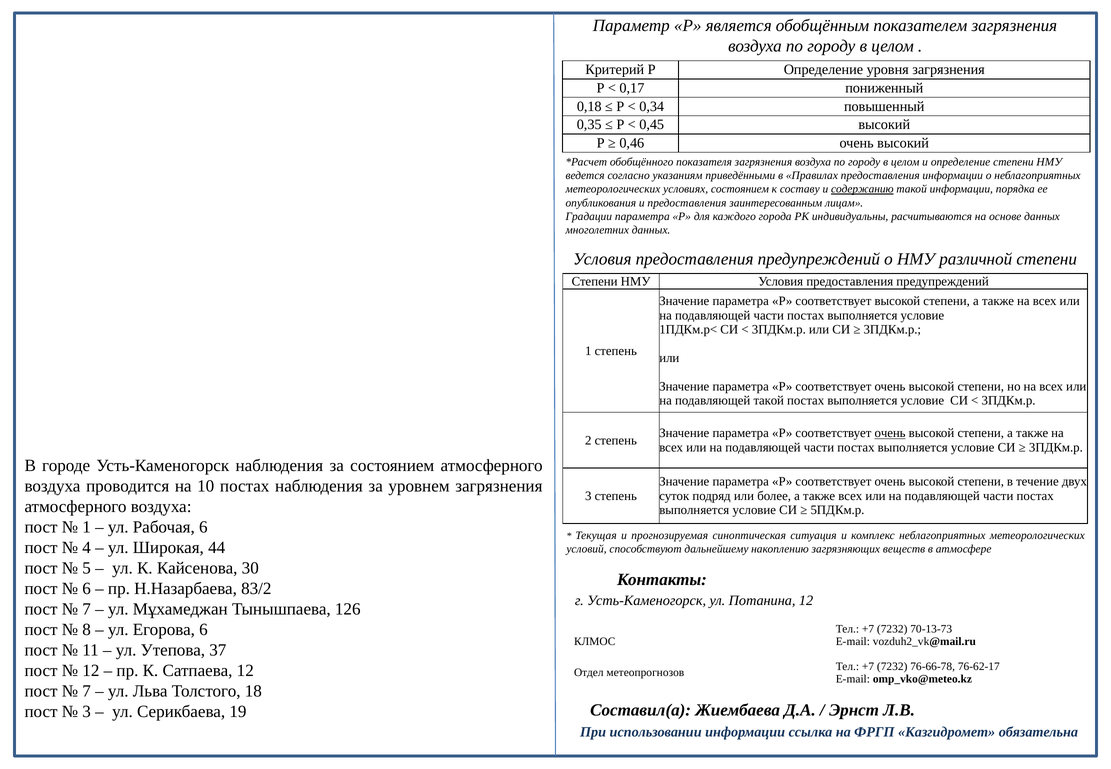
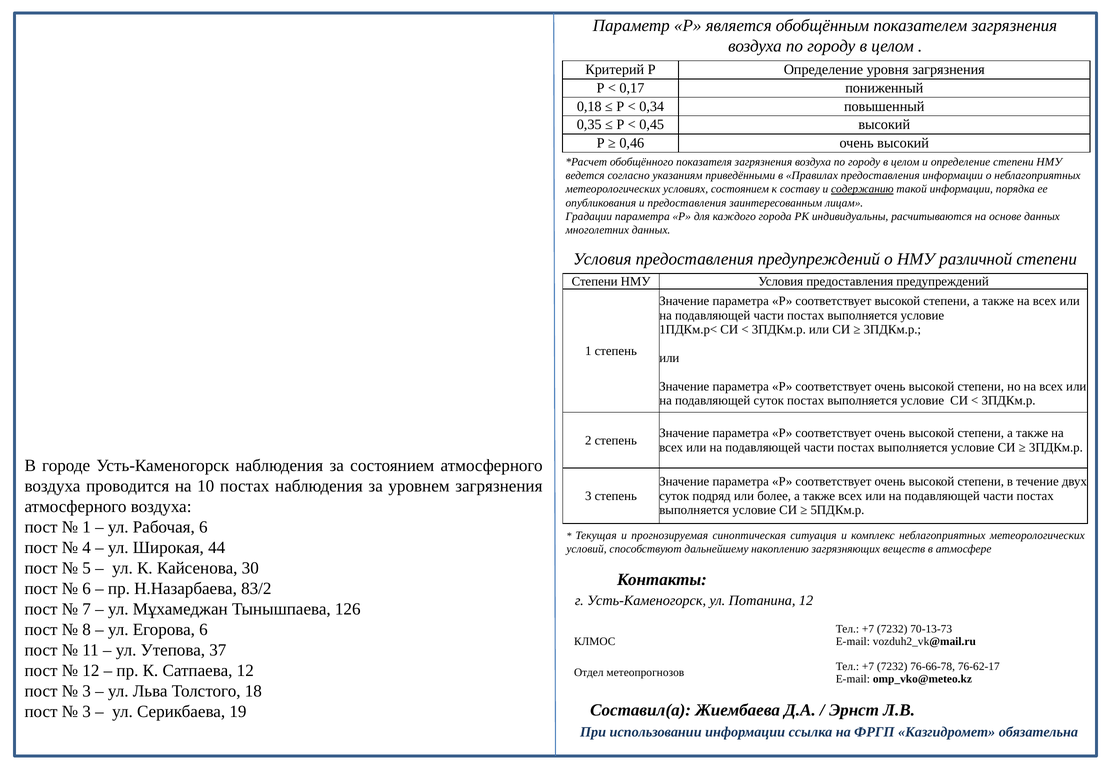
подавляющей такой: такой -> суток (769, 401)
очень underline: present -> none (890, 433)
7: 7 -> 3 (87, 691)
